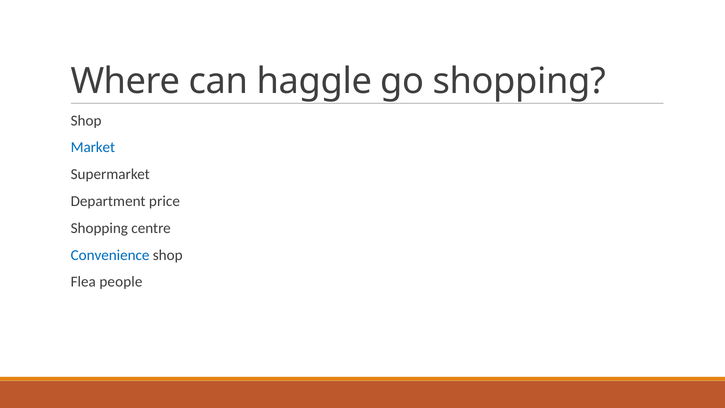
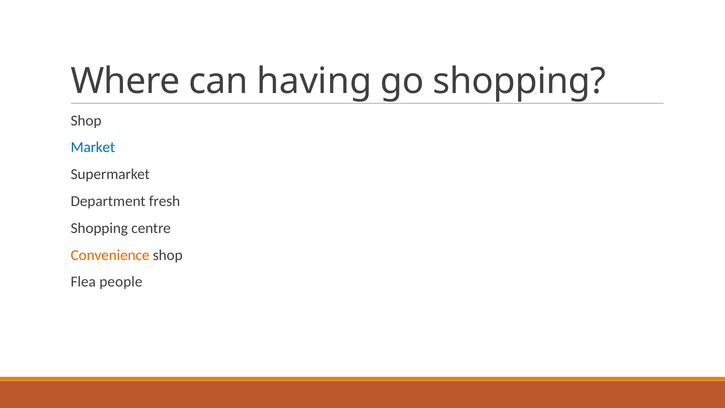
haggle: haggle -> having (314, 81)
price: price -> fresh (165, 201)
Convenience colour: blue -> orange (110, 255)
